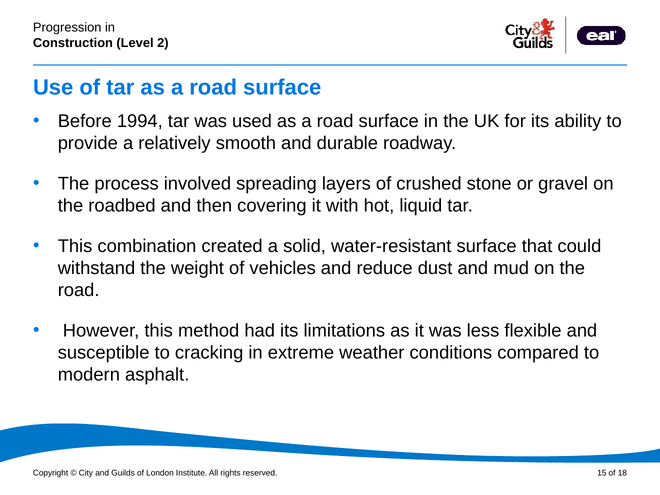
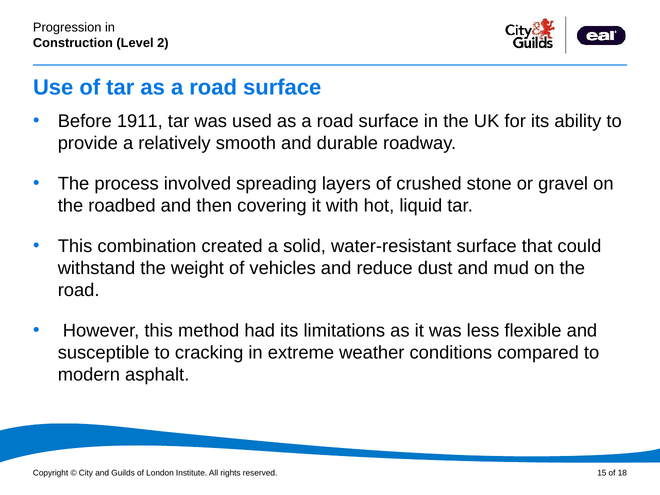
1994: 1994 -> 1911 (140, 121)
